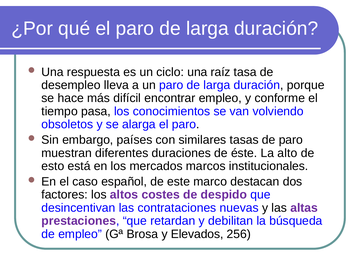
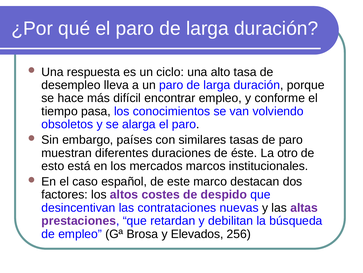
raíz: raíz -> alto (221, 72)
alto: alto -> otro (288, 153)
